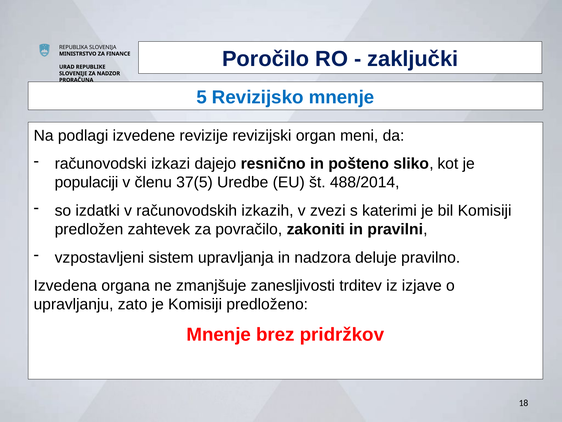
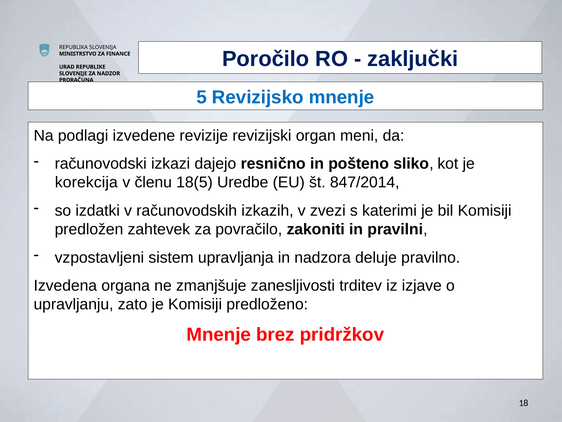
populaciji: populaciji -> korekcija (86, 182)
37(5: 37(5 -> 18(5 (194, 182)
488/2014: 488/2014 -> 847/2014 (365, 182)
